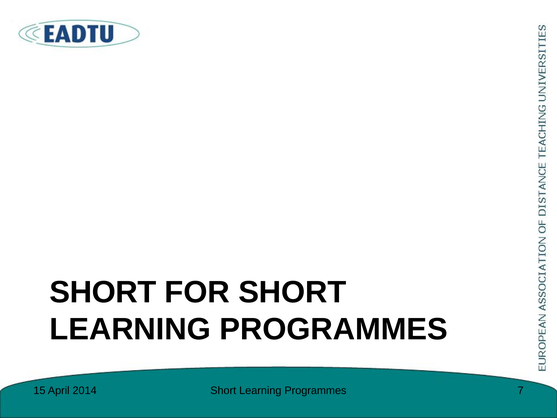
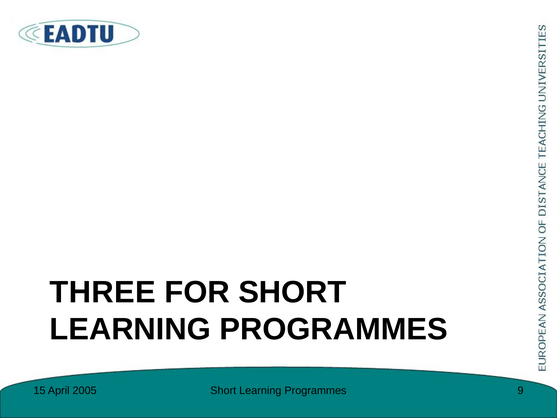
SHORT: SHORT -> THREE (103, 292)
2014: 2014 -> 2005 (85, 390)
7: 7 -> 9 (521, 390)
